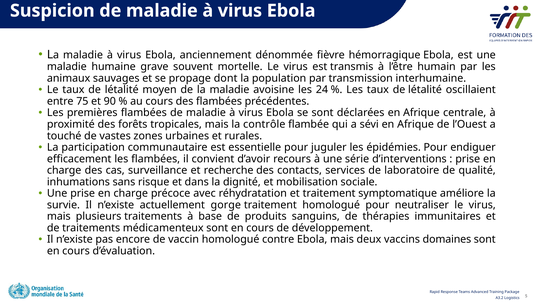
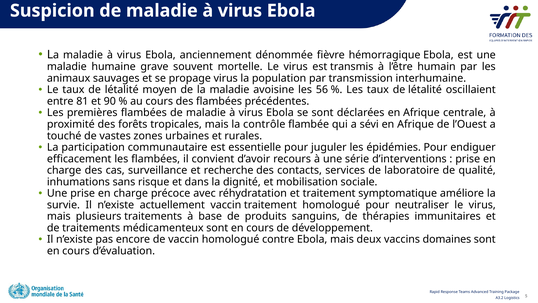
propage dont: dont -> virus (226, 78)
24: 24 -> 56 (322, 90)
75: 75 -> 81 (82, 101)
actuellement gorge: gorge -> vaccin (226, 205)
